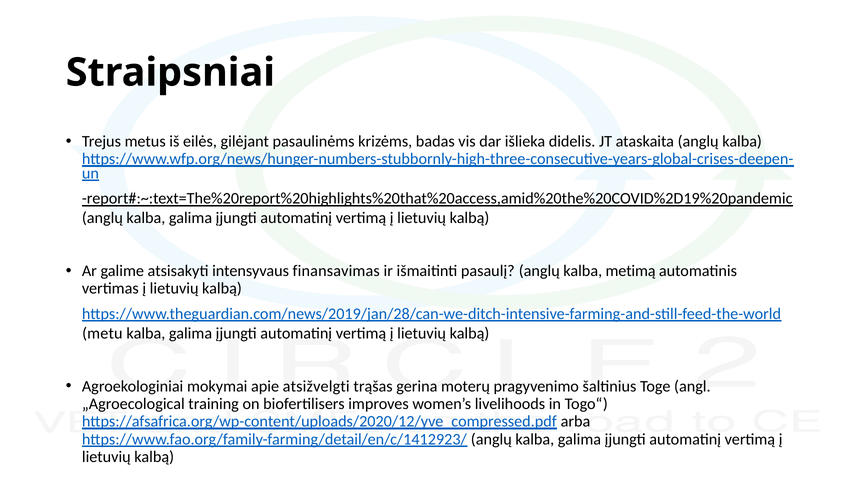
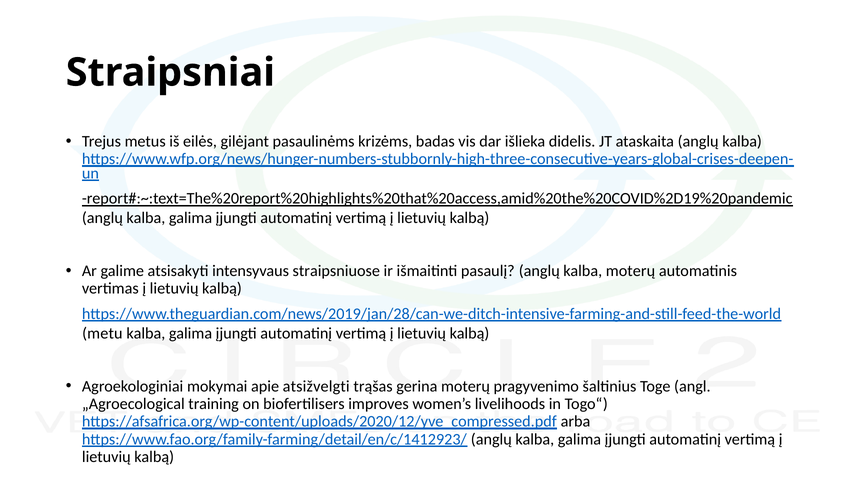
finansavimas: finansavimas -> straipsniuose (336, 271)
kalba metimą: metimą -> moterų (630, 271)
